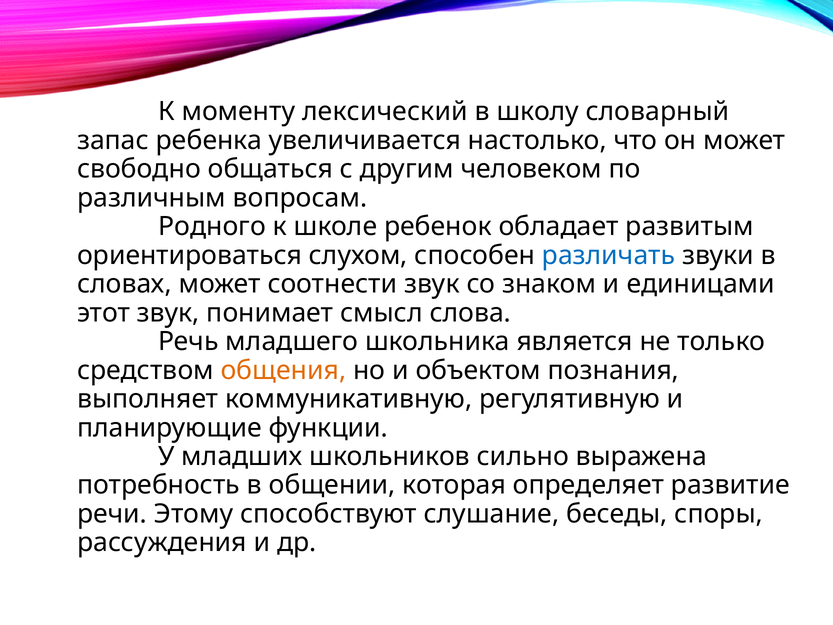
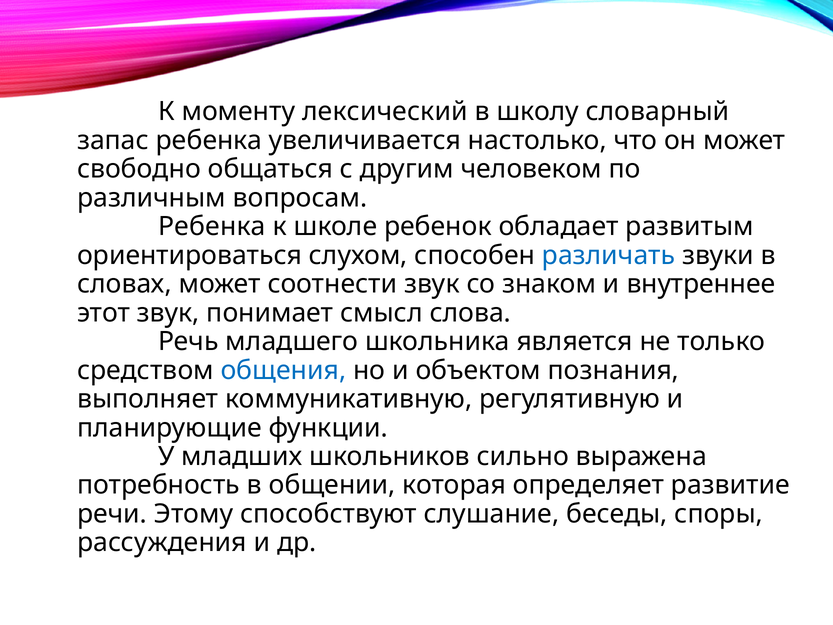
Родного: Родного -> Ребенка (212, 226)
единицами: единицами -> внутреннее (701, 284)
общения colour: orange -> blue (283, 370)
